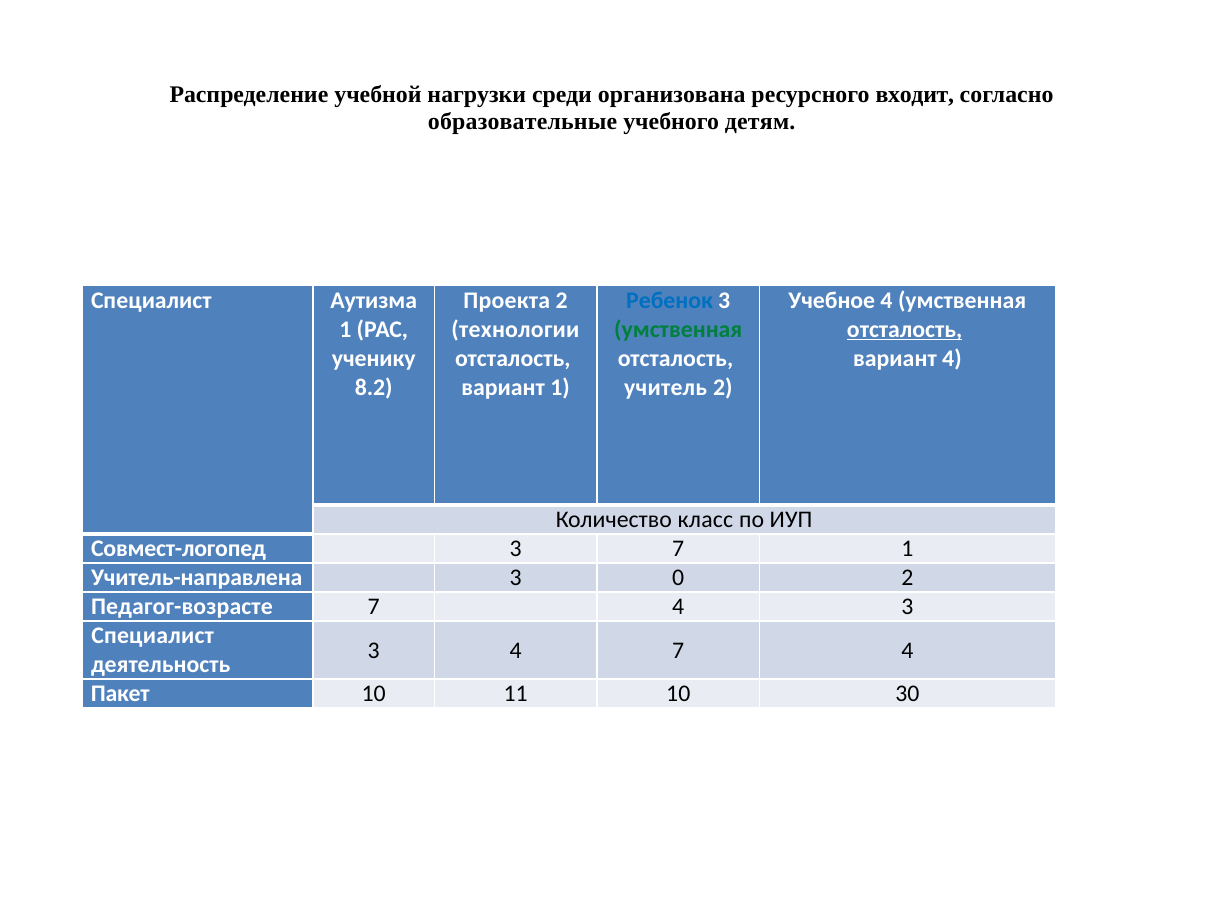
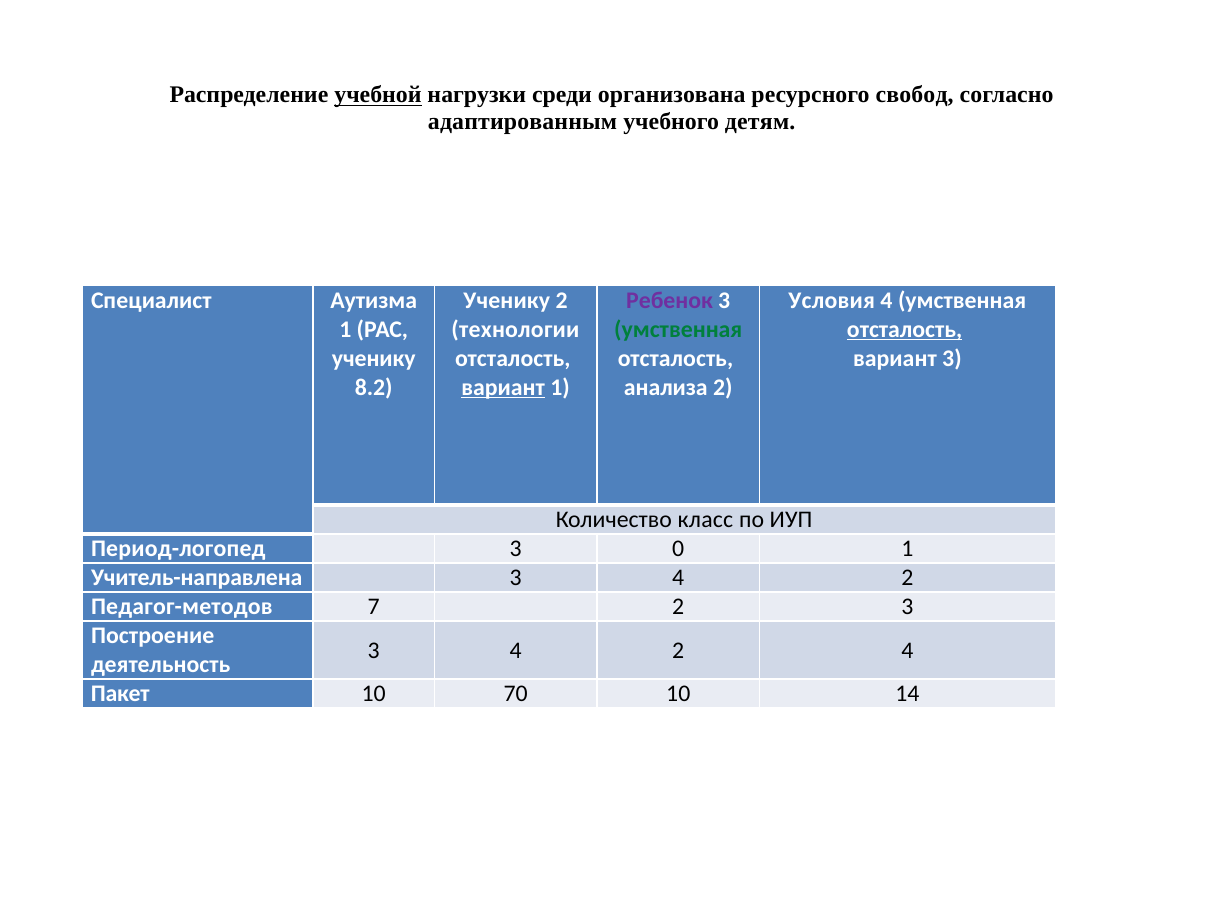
учебной underline: none -> present (378, 95)
входит: входит -> свобод (915, 95)
образовательные: образовательные -> адаптированным (523, 121)
Проекта: Проекта -> Ученику (507, 300)
Ребенок colour: blue -> purple (670, 300)
Учебное: Учебное -> Условия (832, 300)
вариант 4: 4 -> 3 (952, 358)
вариант underline: none -> present (503, 387)
учитель: учитель -> анализа (666, 387)
Совмест-логопед: Совмест-логопед -> Период-логопед (178, 549)
3 7: 7 -> 0 (678, 549)
0: 0 -> 4 (678, 578)
Педагог-возрасте: Педагог-возрасте -> Педагог-методов (182, 607)
4: 4 -> 2 (678, 607)
Специалист: Специалист -> Построение (153, 636)
7: 7 -> 2 (678, 650)
11: 11 -> 70 (516, 694)
30: 30 -> 14 (907, 694)
